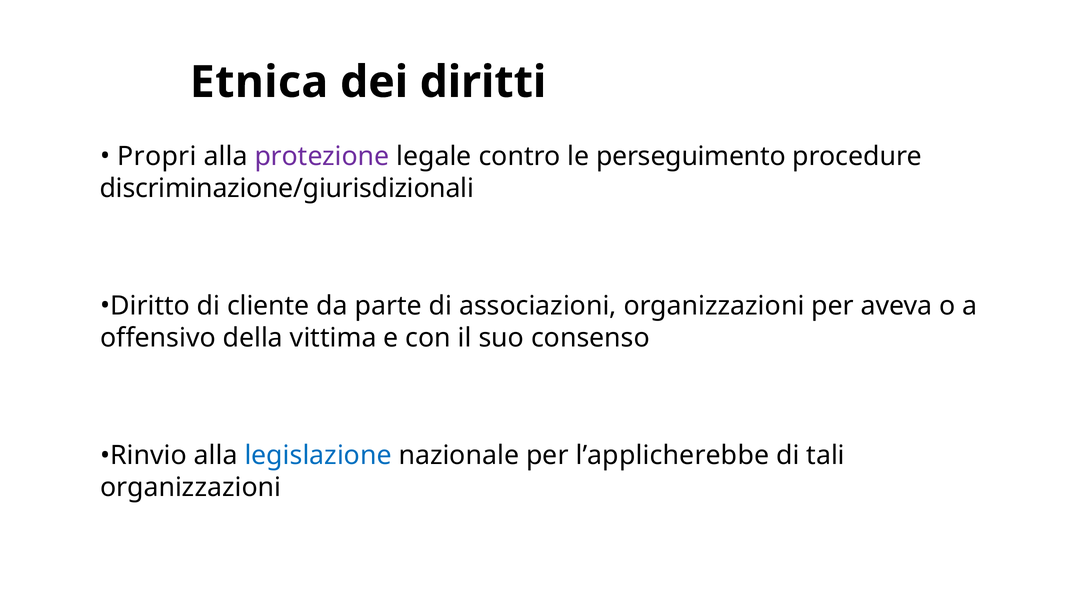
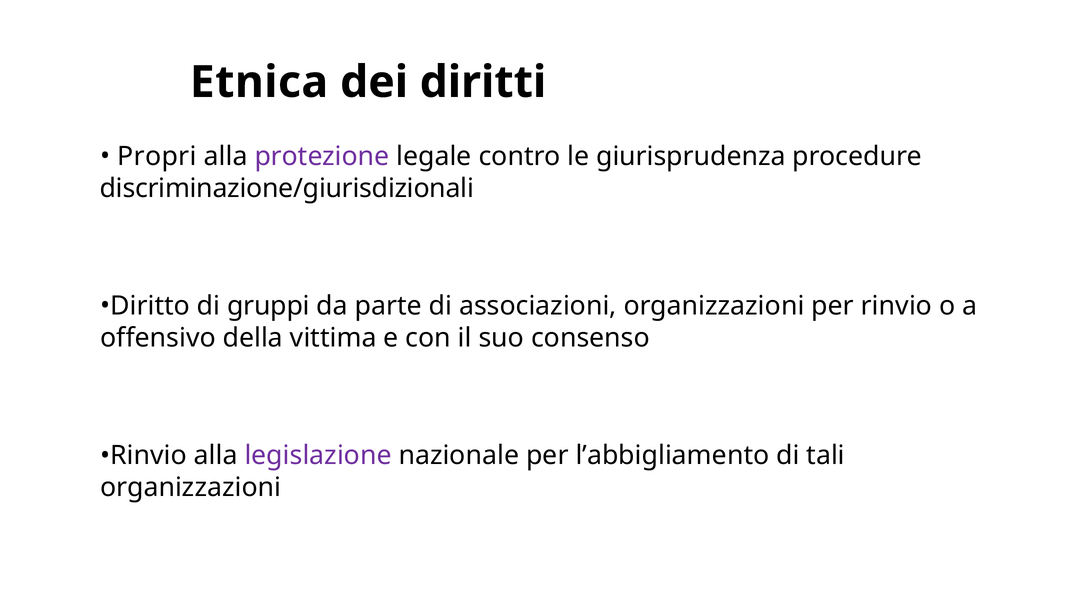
perseguimento: perseguimento -> giurisprudenza (691, 156)
cliente: cliente -> gruppi (268, 306)
per aveva: aveva -> rinvio (896, 306)
legislazione colour: blue -> purple (318, 456)
l’applicherebbe: l’applicherebbe -> l’abbigliamento (672, 456)
